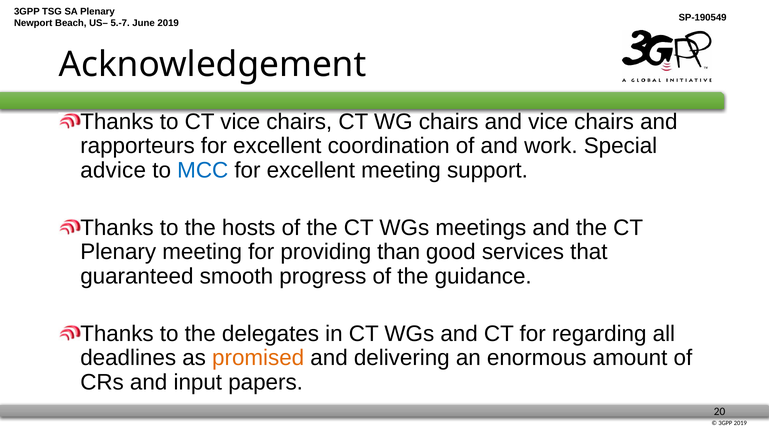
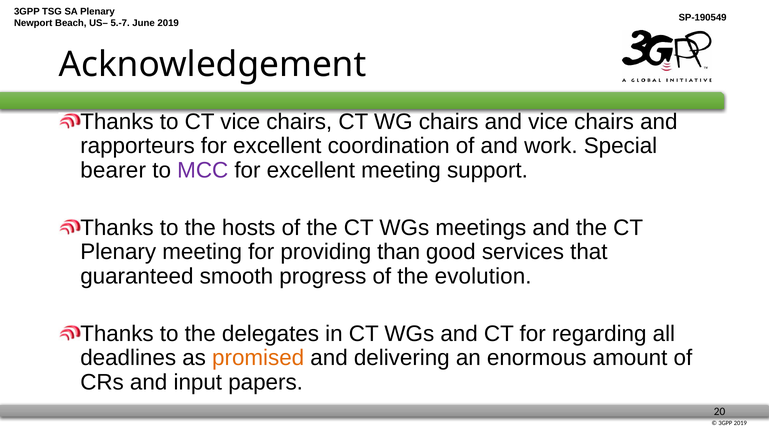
advice: advice -> bearer (113, 170)
MCC colour: blue -> purple (203, 170)
guidance: guidance -> evolution (483, 276)
